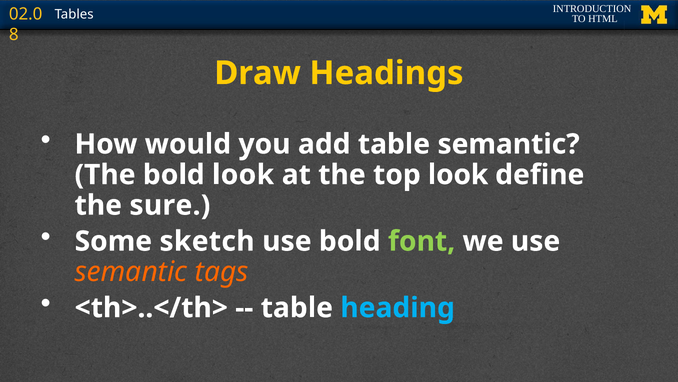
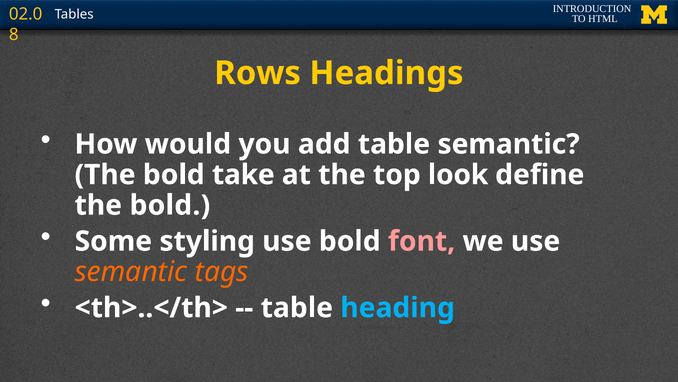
Draw: Draw -> Rows (258, 73)
bold look: look -> take (243, 175)
sure: sure -> bold (170, 205)
sketch: sketch -> styling (207, 241)
font colour: light green -> pink (422, 241)
